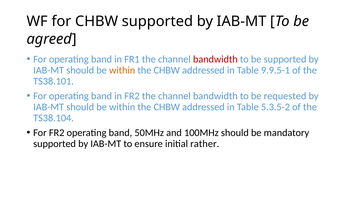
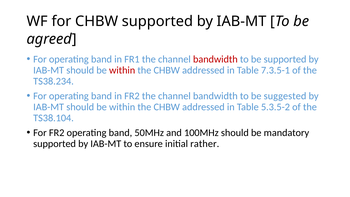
within colour: orange -> red (122, 70)
9.9.5-1: 9.9.5-1 -> 7.3.5-1 (275, 70)
TS38.101: TS38.101 -> TS38.234 (54, 81)
requested: requested -> suggested (285, 96)
